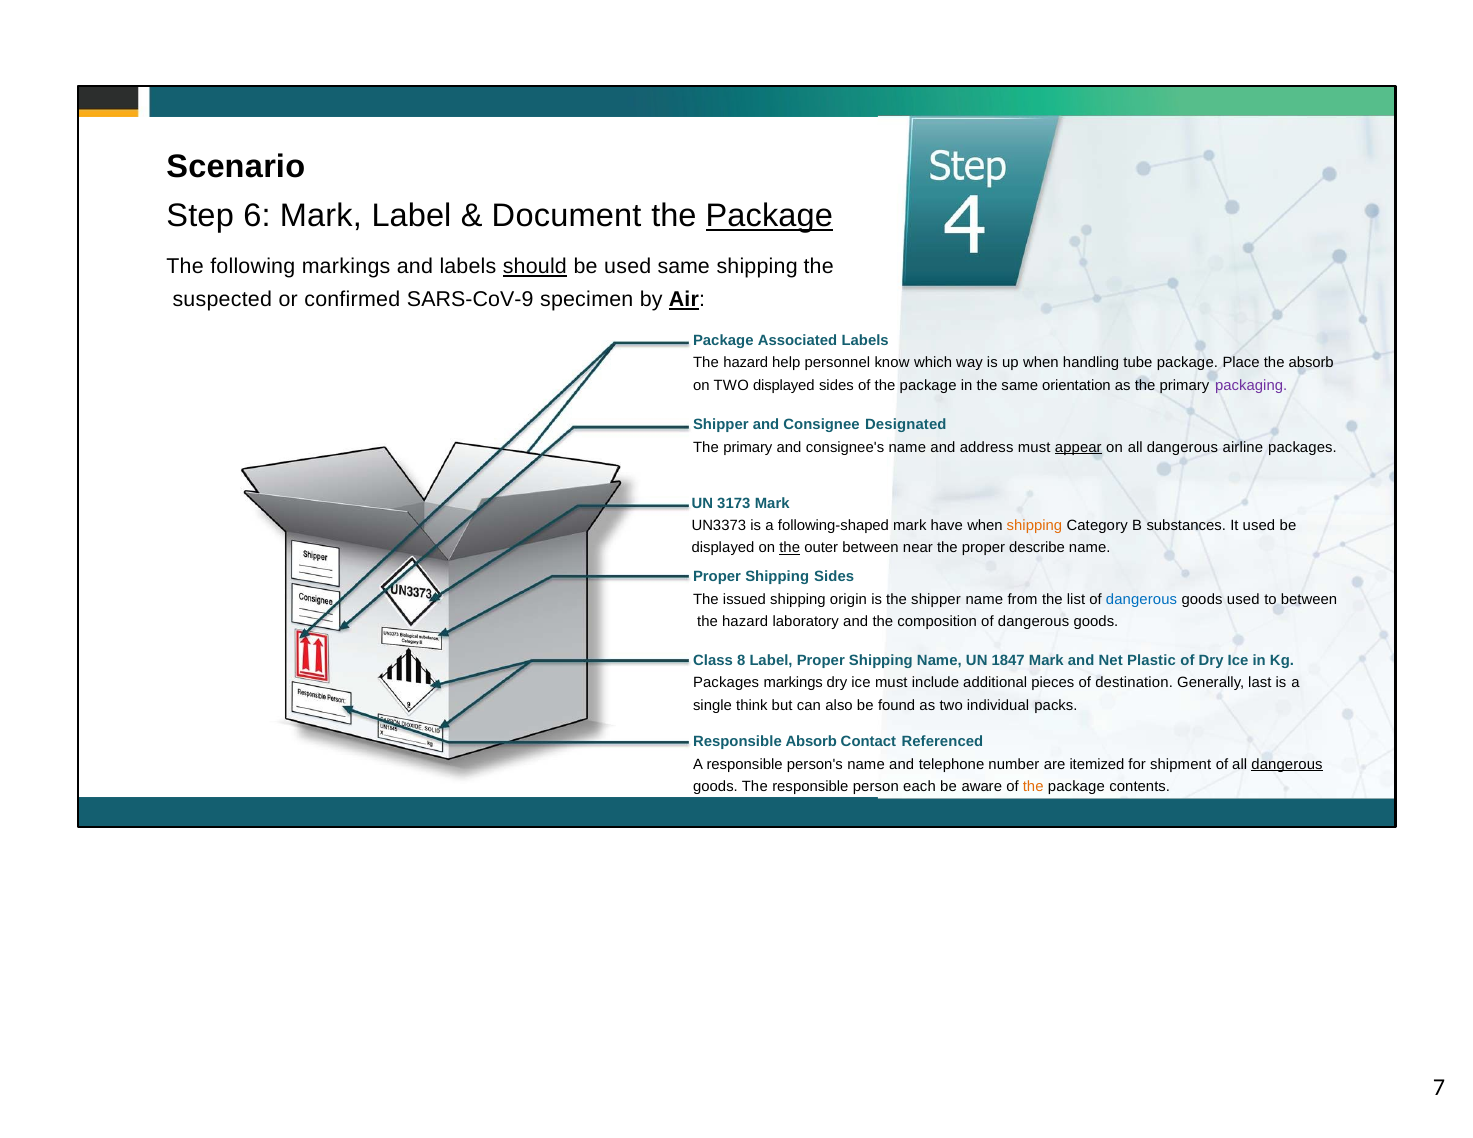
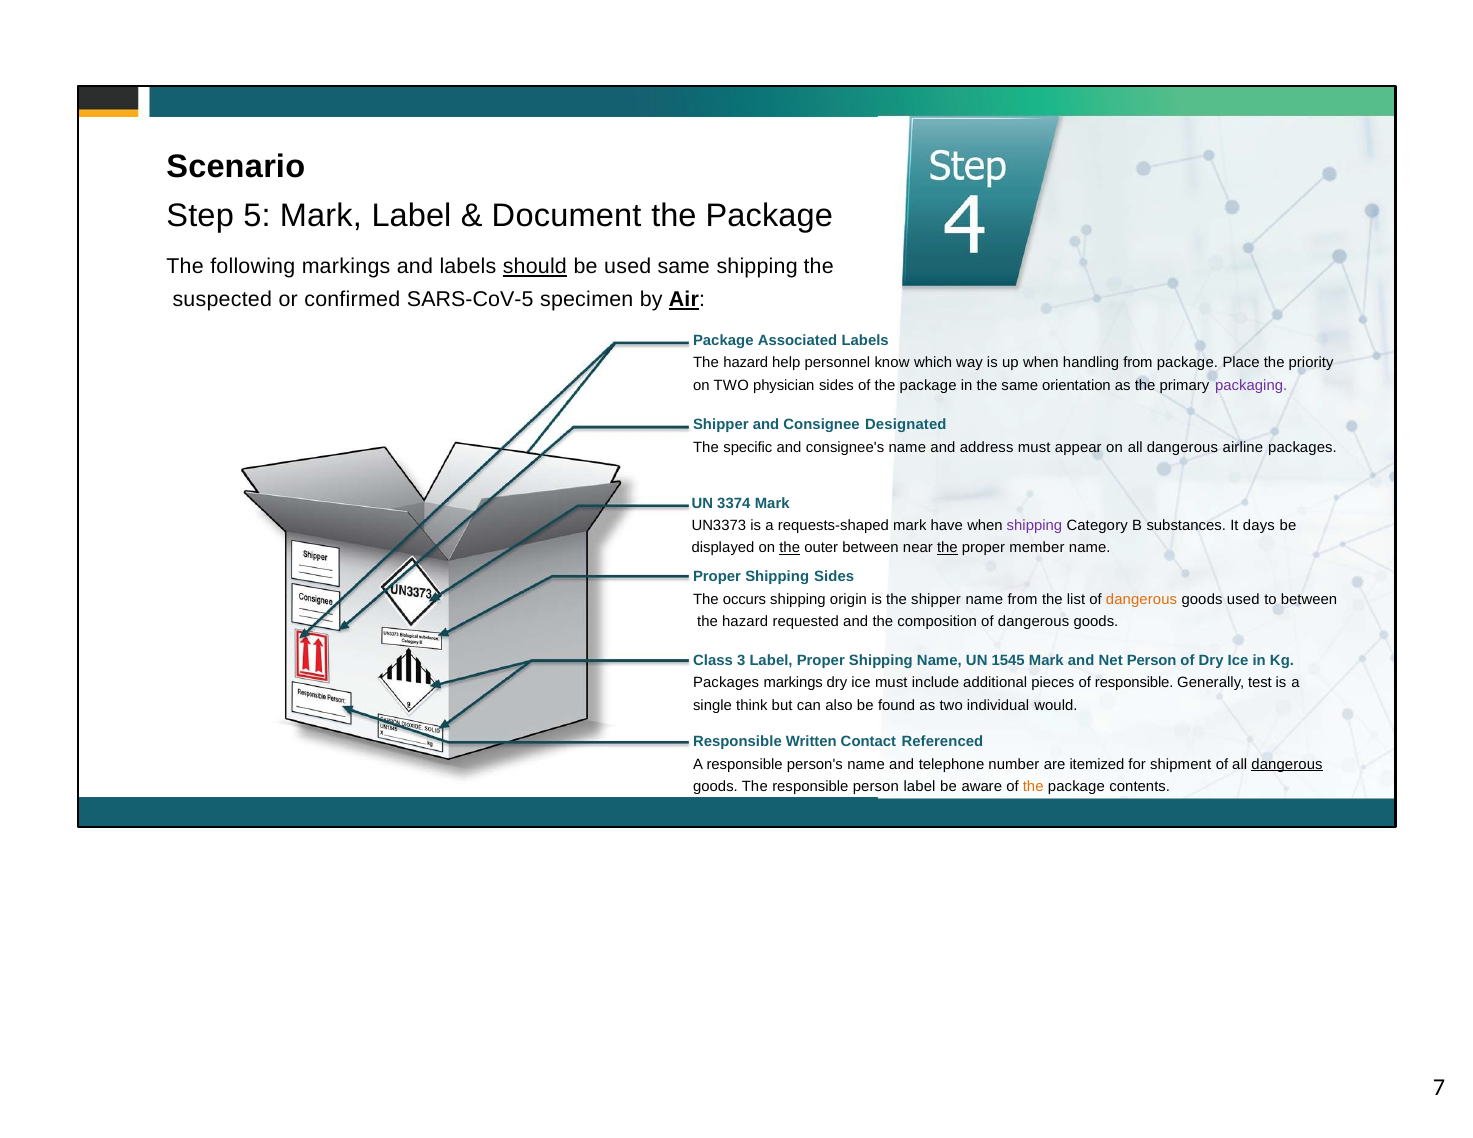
6: 6 -> 5 (257, 216)
Package underline: present -> none (769, 216)
SARS-CoV-9: SARS-CoV-9 -> SARS-CoV-5 (470, 300)
handling tube: tube -> from (1138, 363)
the absorb: absorb -> priority (1311, 363)
TWO displayed: displayed -> physician (784, 386)
primary: primary -> specific (748, 447)
appear underline: present -> none (1078, 447)
3173: 3173 -> 3374 (734, 503)
following-shaped: following-shaped -> requests-shaped (833, 526)
shipping colour: orange -> purple (1034, 526)
It used: used -> days (1259, 526)
the underline: none -> present (947, 548)
describe: describe -> member (1037, 548)
issued: issued -> occurs (745, 600)
dangerous colour: blue -> orange (1142, 600)
laboratory: laboratory -> requested (806, 622)
8: 8 -> 3 (741, 661)
1847: 1847 -> 1545 (1008, 661)
Net Plastic: Plastic -> Person (1152, 661)
of destination: destination -> responsible (1134, 683)
last: last -> test (1260, 683)
packs: packs -> would (1056, 705)
Responsible Absorb: Absorb -> Written (811, 742)
person each: each -> label (919, 787)
